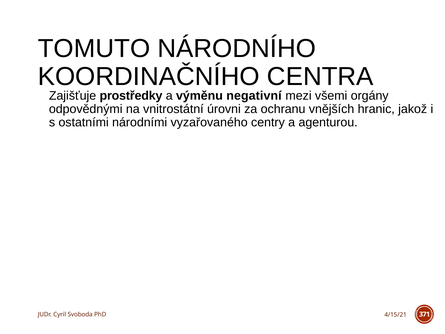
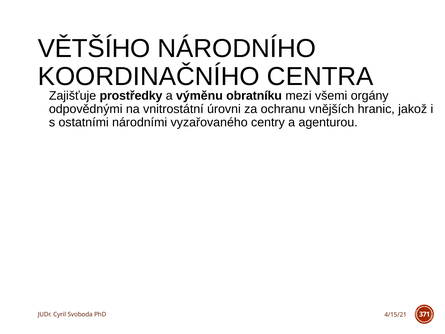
TOMUTO: TOMUTO -> VĚTŠÍHO (94, 49)
negativní: negativní -> obratníku (254, 96)
